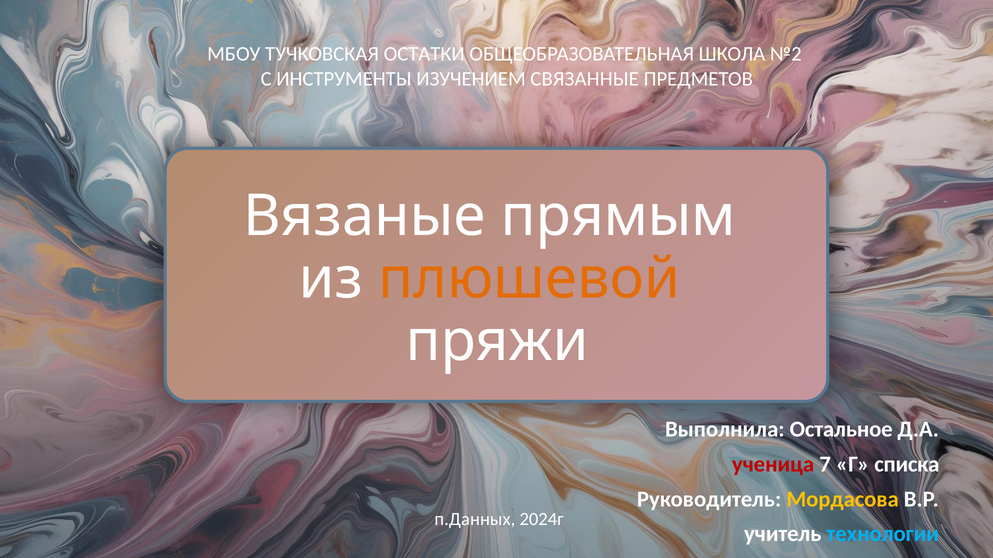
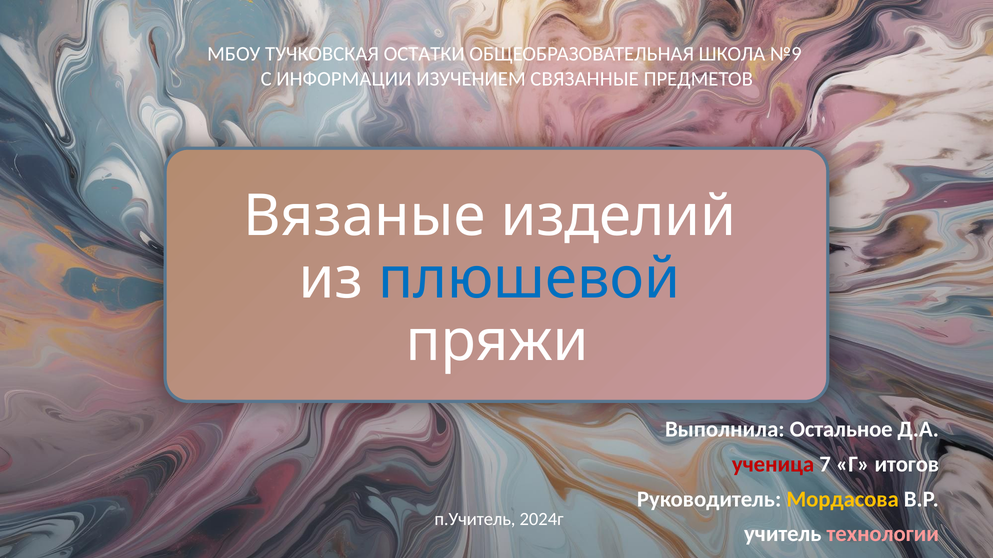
№2: №2 -> №9 (786, 54)
ИНСТРУМЕНТЫ: ИНСТРУМЕНТЫ -> ИНФОРМАЦИИ (344, 79)
прямым: прямым -> изделий (618, 216)
плюшевой colour: orange -> blue (529, 279)
списка: списка -> итогов (907, 465)
п.Данных: п.Данных -> п.Учитель (475, 520)
технологии colour: light blue -> pink (883, 534)
